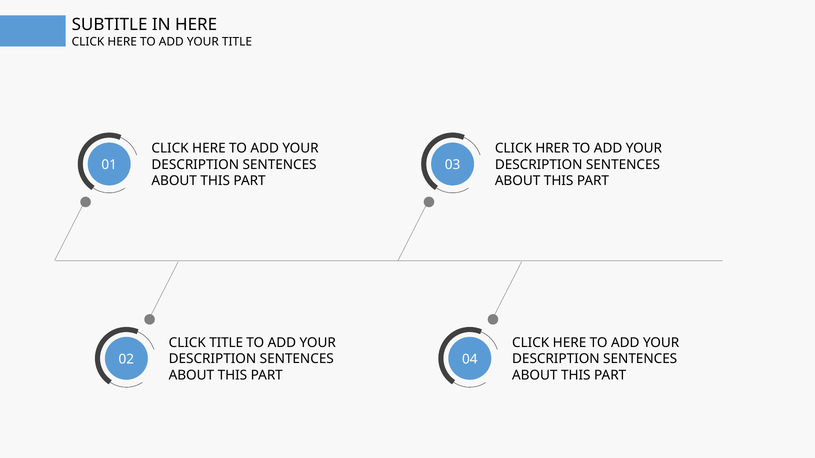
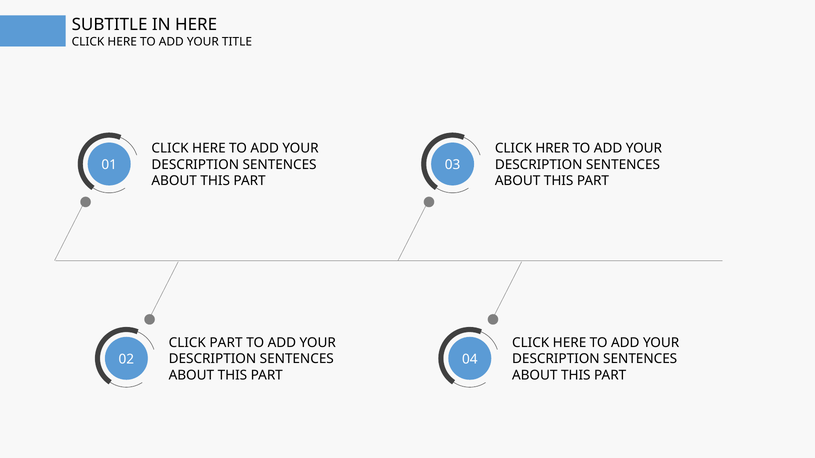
CLICK TITLE: TITLE -> PART (226, 343)
